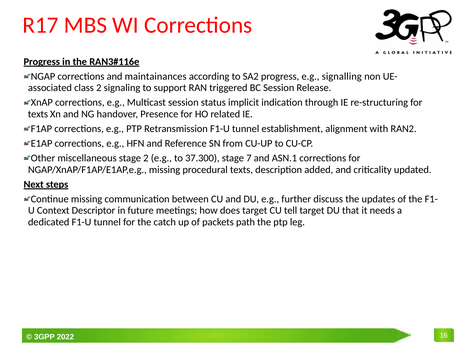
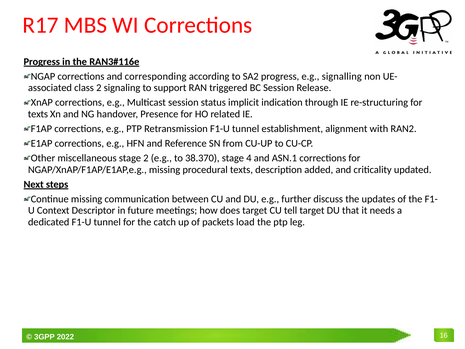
maintainances: maintainances -> corresponding (156, 76)
37.300: 37.300 -> 38.370 (202, 158)
7: 7 -> 4 (249, 158)
path: path -> load (245, 222)
